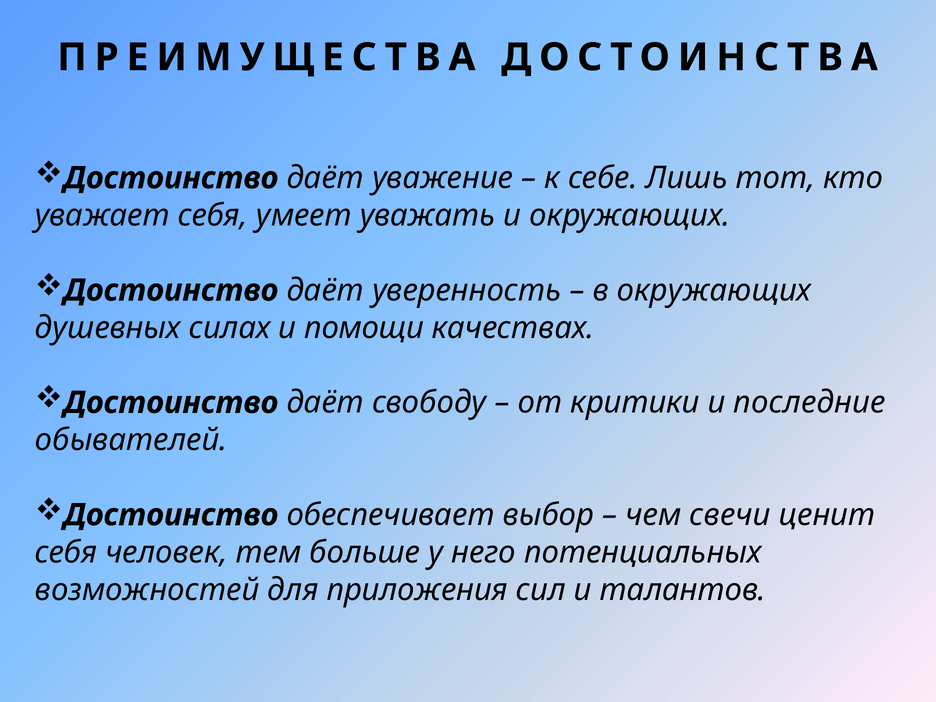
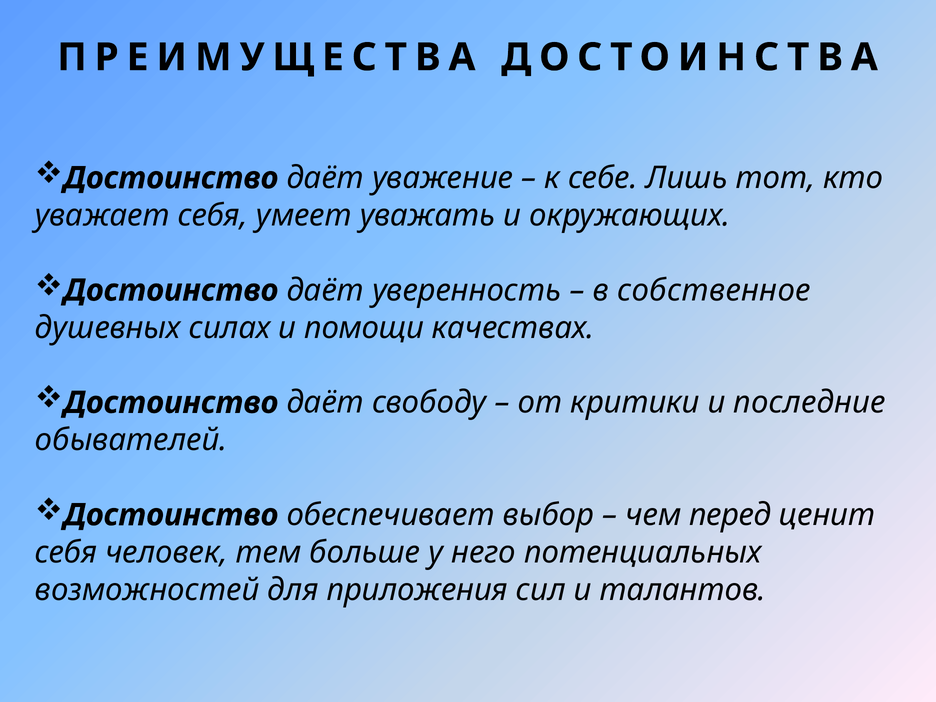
в окружающих: окружающих -> собственное (714, 290)
свечи: свечи -> перед (730, 515)
